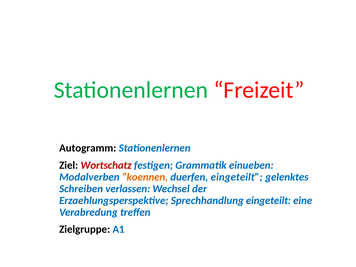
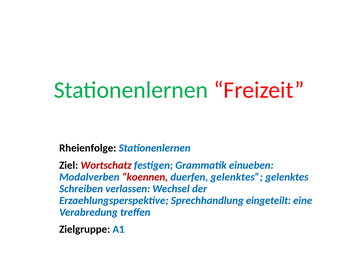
Autogramm: Autogramm -> Rheienfolge (88, 148)
koennen colour: orange -> red (145, 177)
duerfen eingeteilt: eingeteilt -> gelenktes (237, 177)
